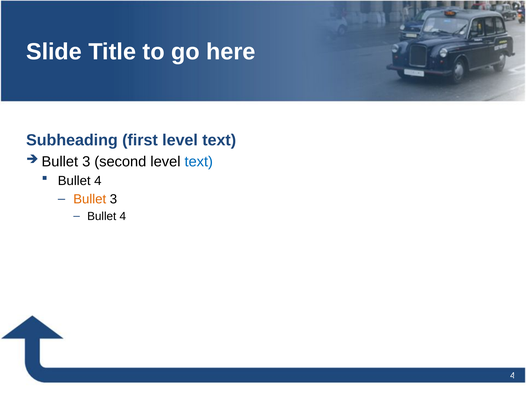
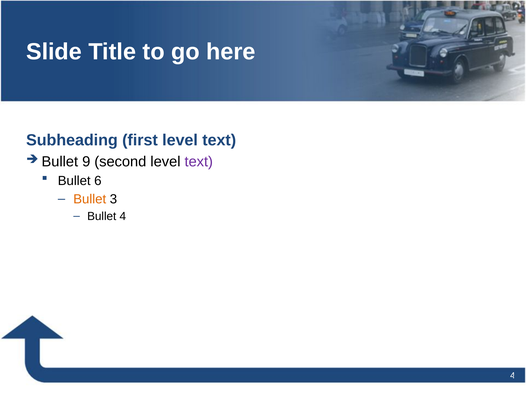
3: 3 -> 9 (86, 161)
text colour: blue -> purple (199, 161)
4: 4 -> 6 (98, 180)
